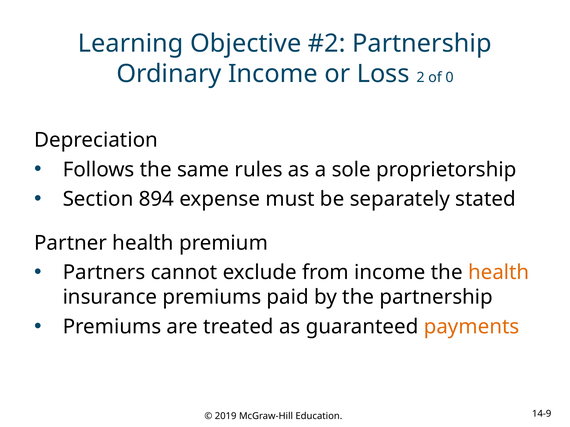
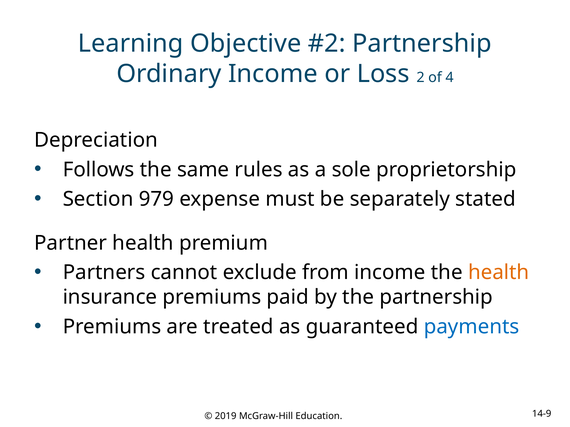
0: 0 -> 4 (450, 78)
894: 894 -> 979 (156, 199)
payments colour: orange -> blue (472, 327)
